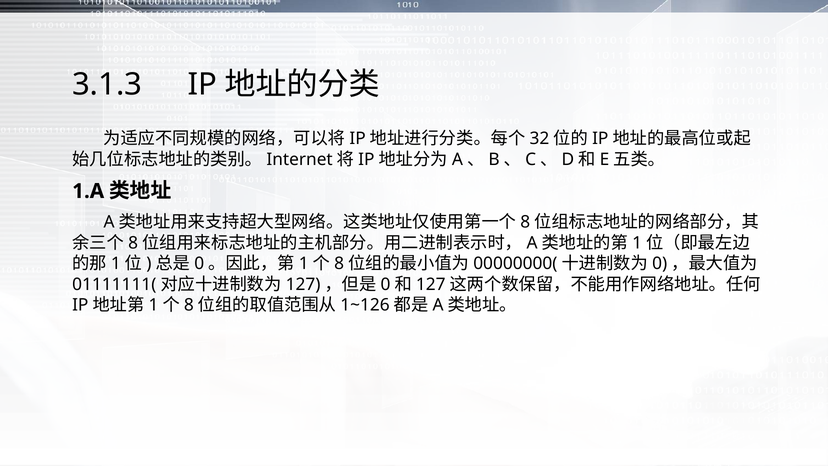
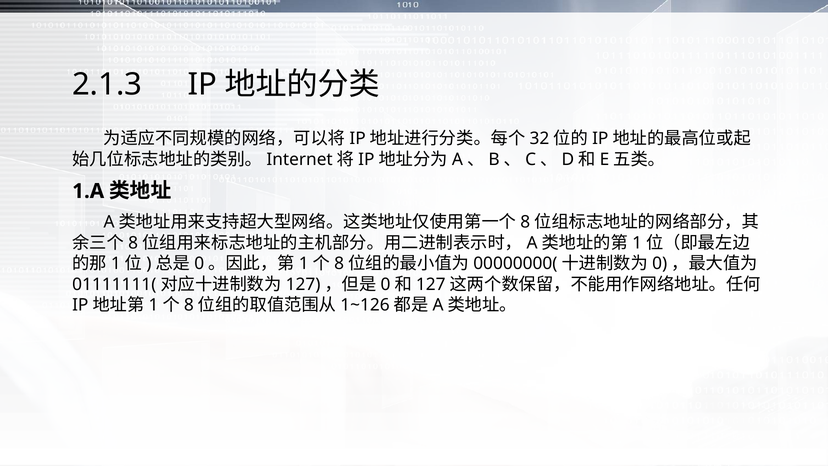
3.1.3: 3.1.3 -> 2.1.3 (107, 84)
